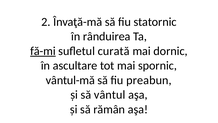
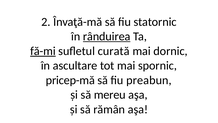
rânduirea underline: none -> present (107, 36)
vântul-mă: vântul-mă -> pricep-mă (70, 80)
vântul: vântul -> mereu (110, 94)
